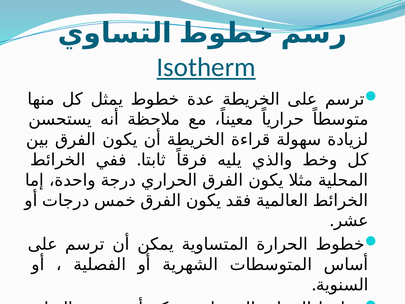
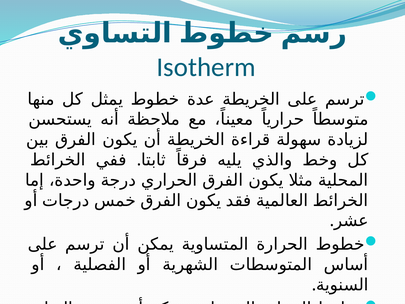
Isotherm underline: present -> none (206, 67)
